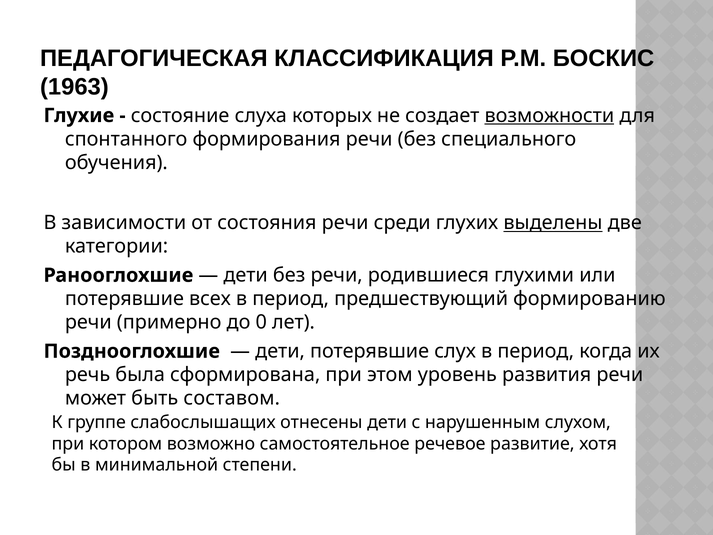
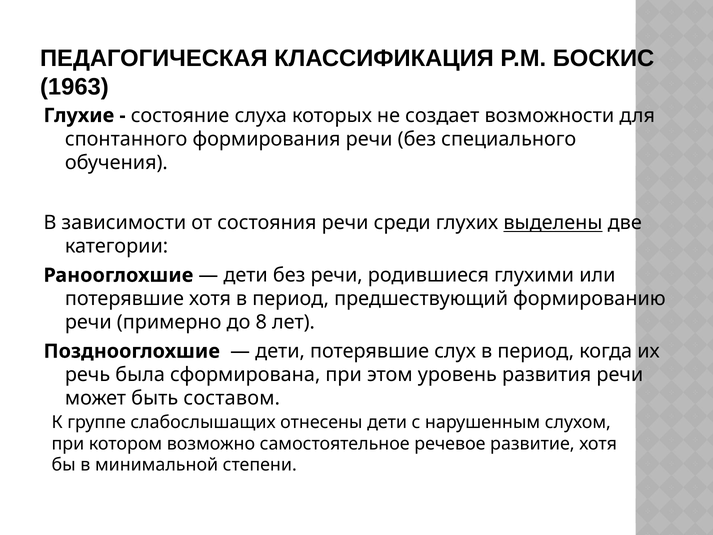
возможности underline: present -> none (549, 115)
потерявшие всех: всех -> хотя (210, 299)
0: 0 -> 8 (261, 322)
